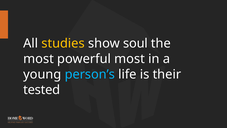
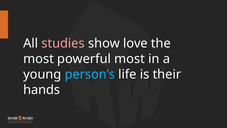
studies colour: yellow -> pink (63, 43)
soul: soul -> love (135, 43)
tested: tested -> hands (42, 90)
